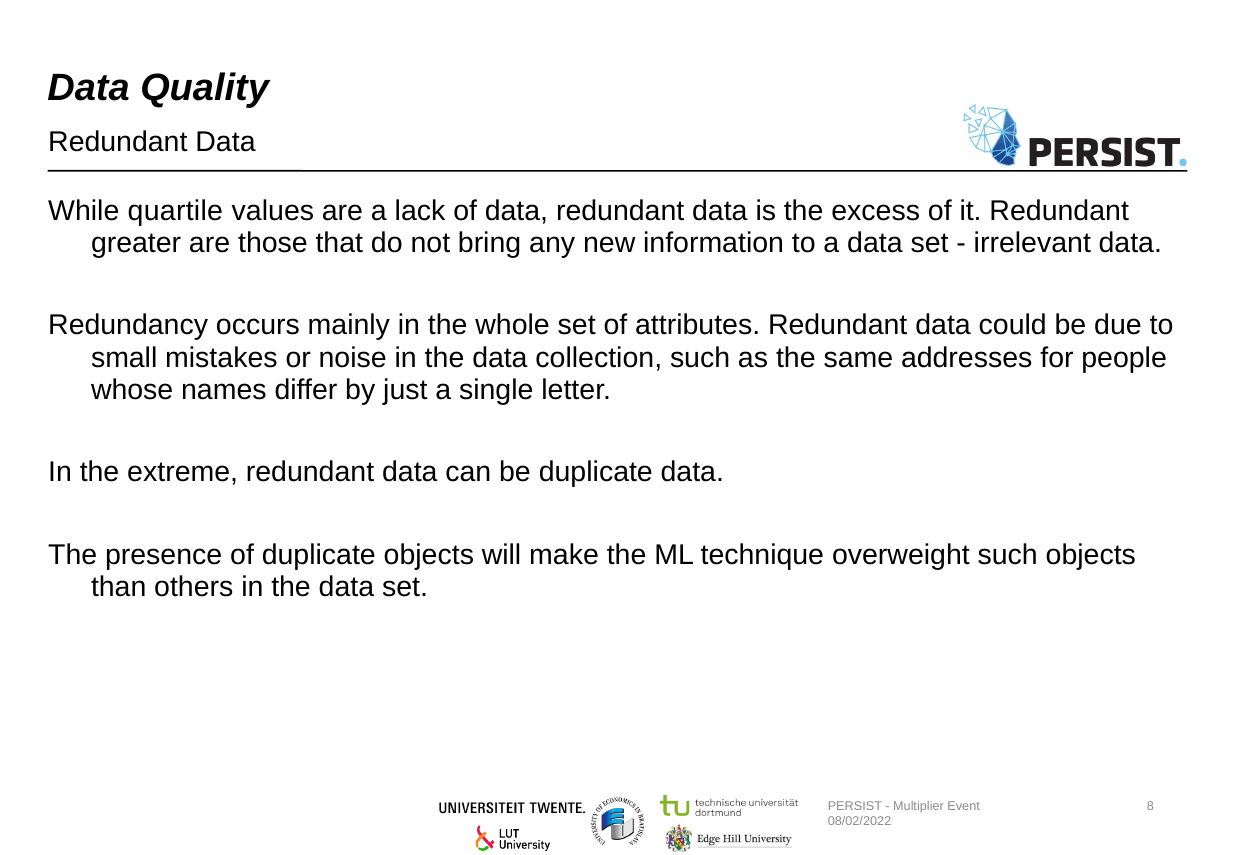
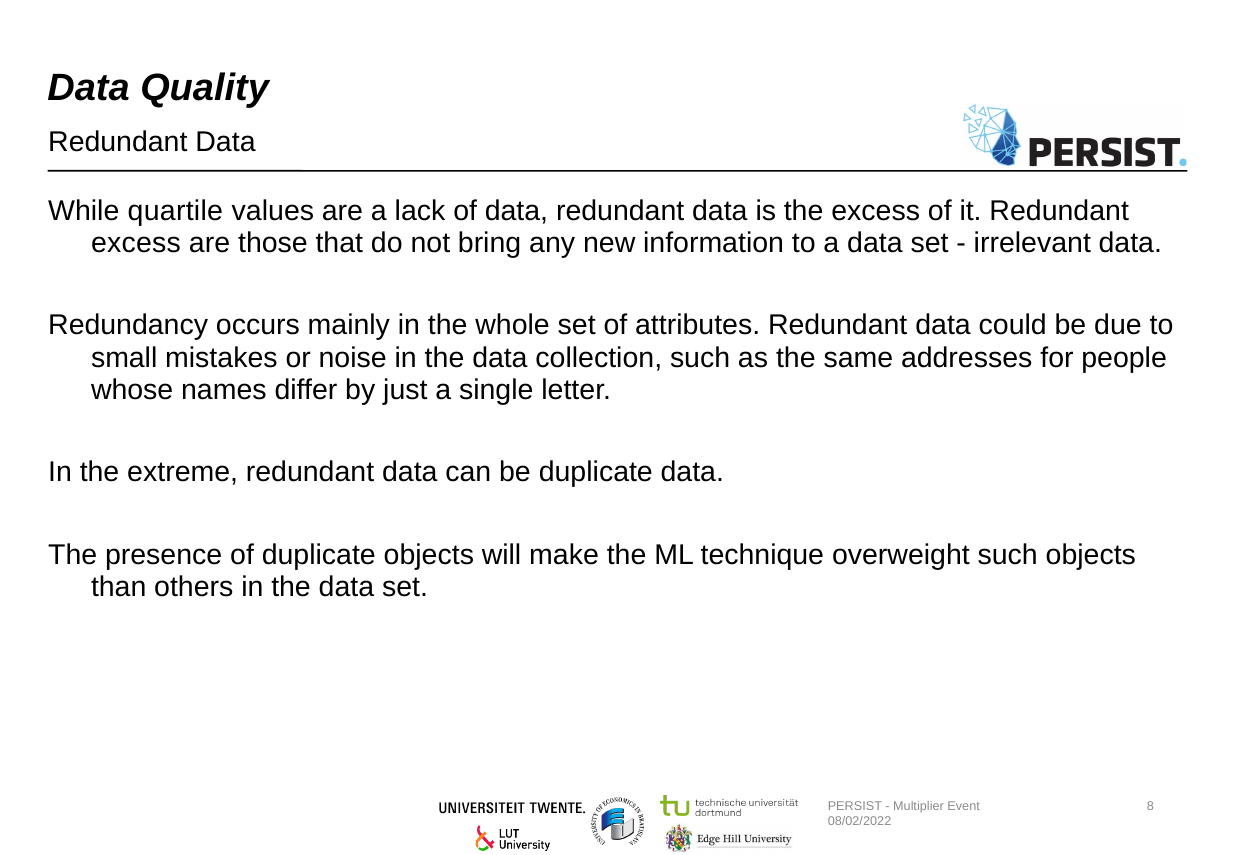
greater: greater -> excess (136, 243)
